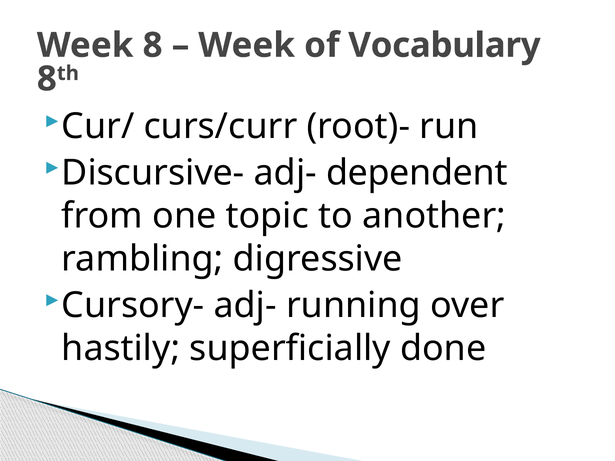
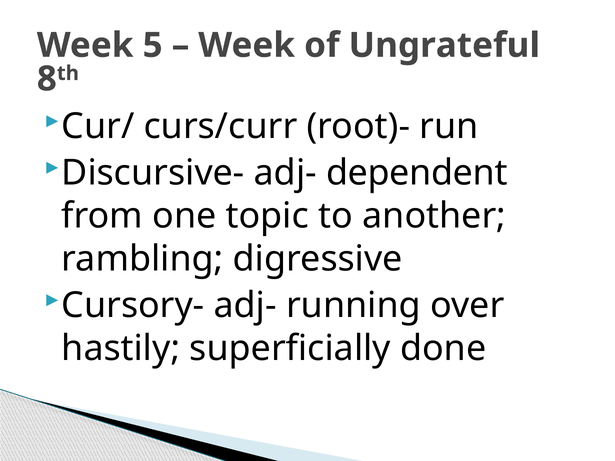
Week 8: 8 -> 5 (153, 45)
Vocabulary: Vocabulary -> Ungrateful (444, 45)
